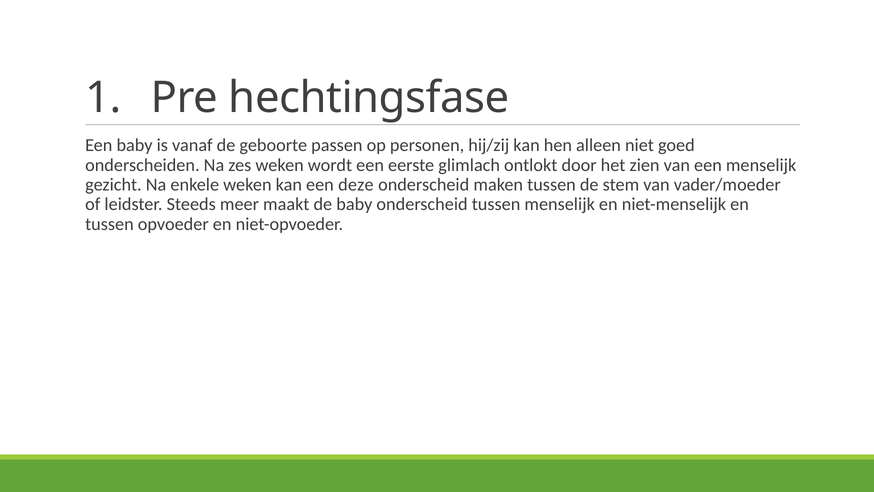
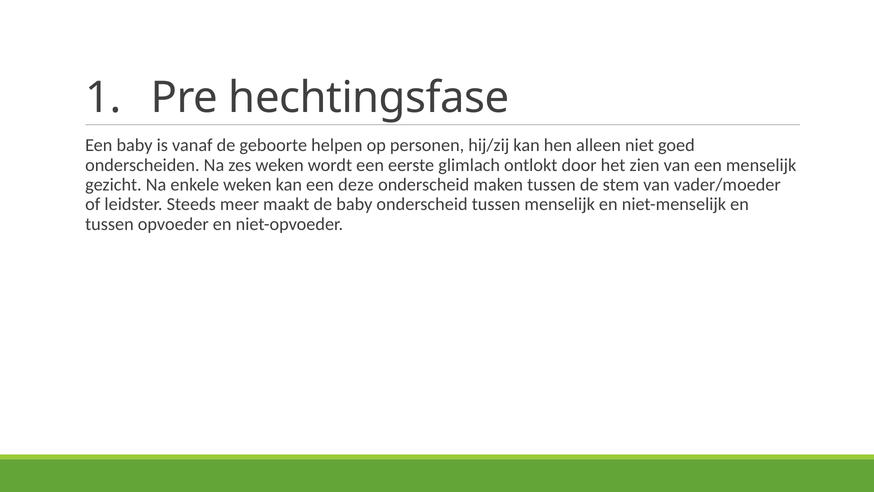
passen: passen -> helpen (337, 145)
